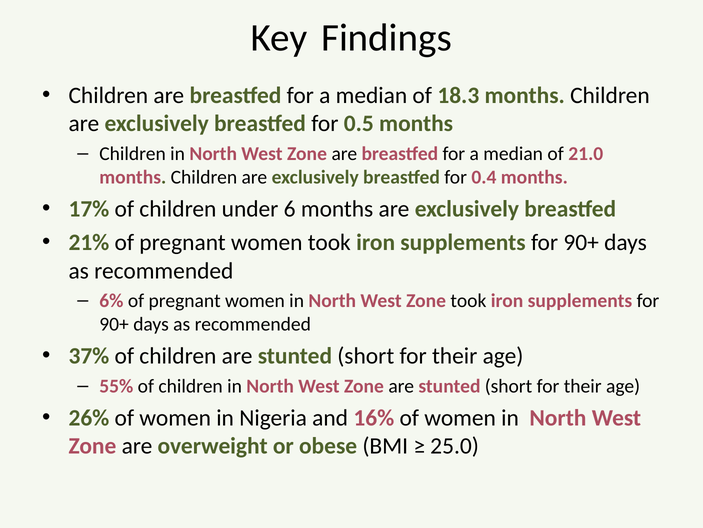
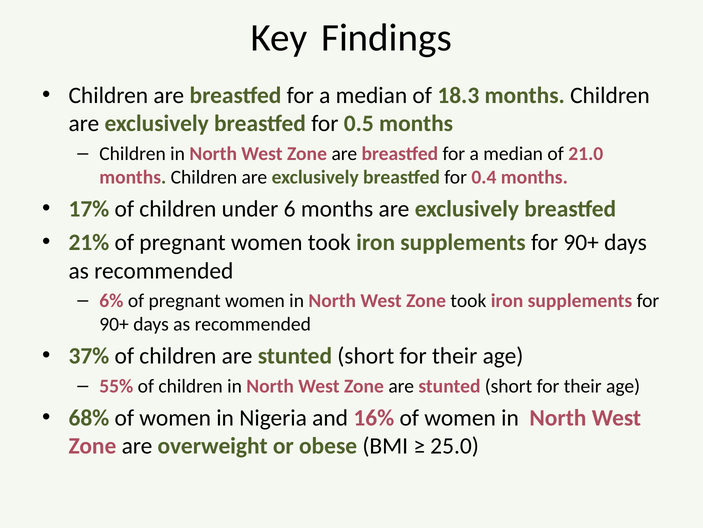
26%: 26% -> 68% (89, 417)
